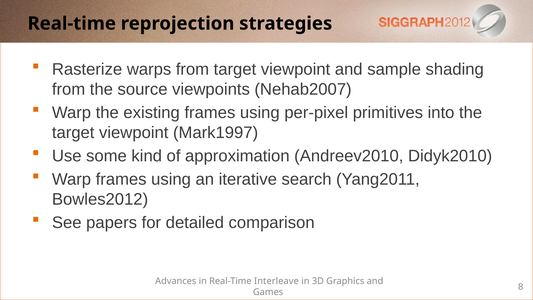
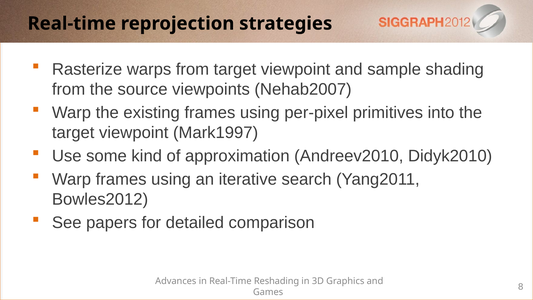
Interleave: Interleave -> Reshading (277, 281)
